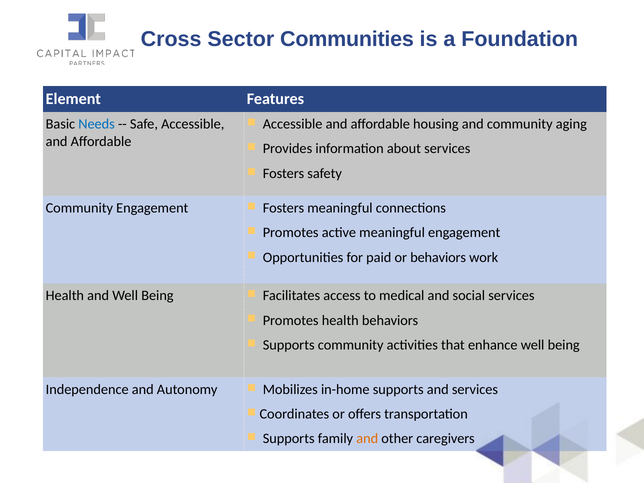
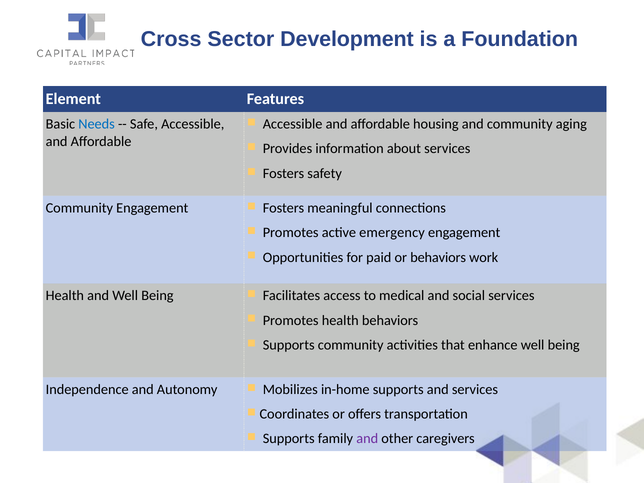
Communities: Communities -> Development (347, 39)
active meaningful: meaningful -> emergency (392, 233)
and colour: orange -> purple (367, 439)
